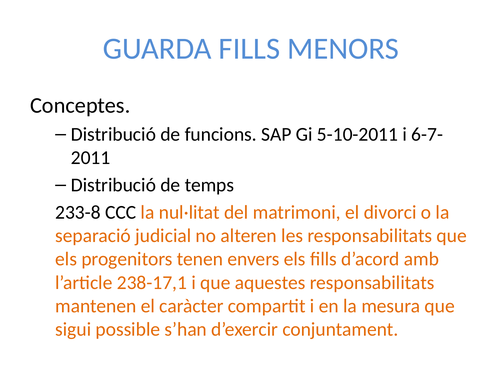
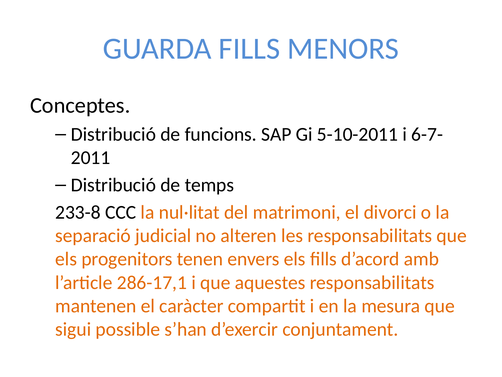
238-17,1: 238-17,1 -> 286-17,1 (152, 282)
